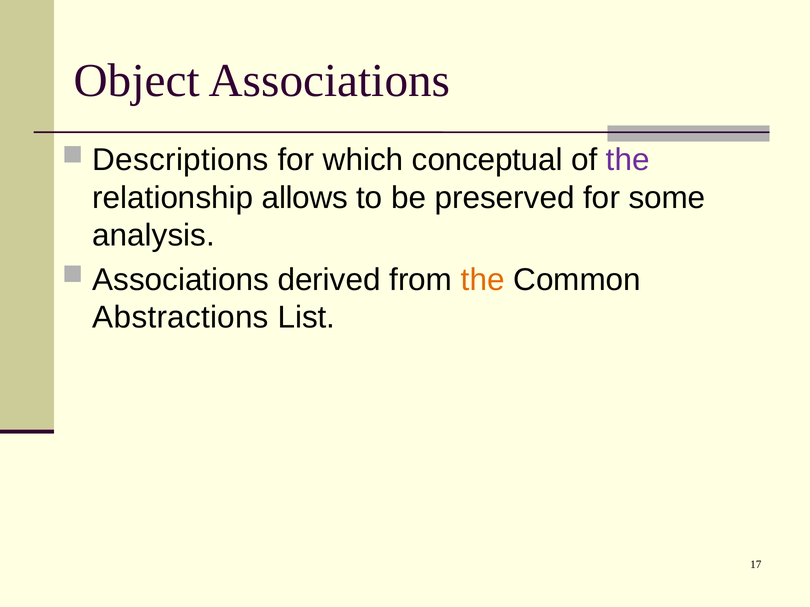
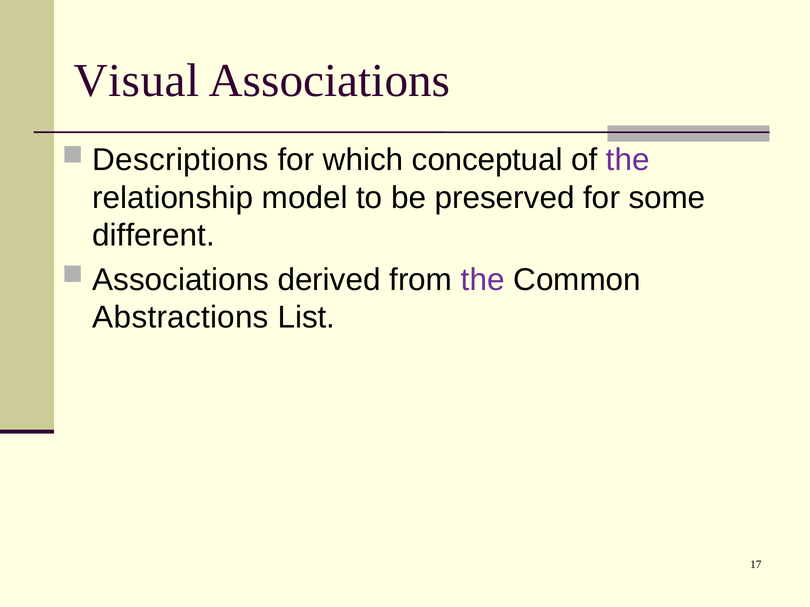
Object: Object -> Visual (136, 81)
allows: allows -> model (305, 198)
analysis: analysis -> different (154, 236)
the colour: orange -> purple (483, 280)
